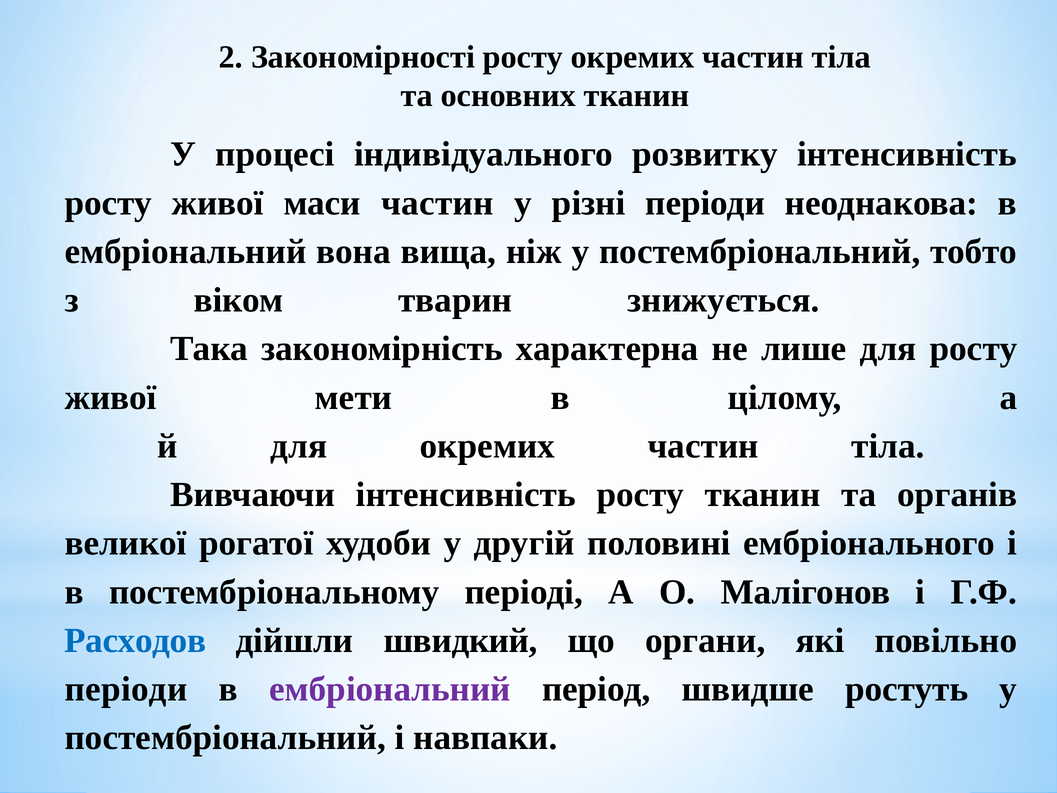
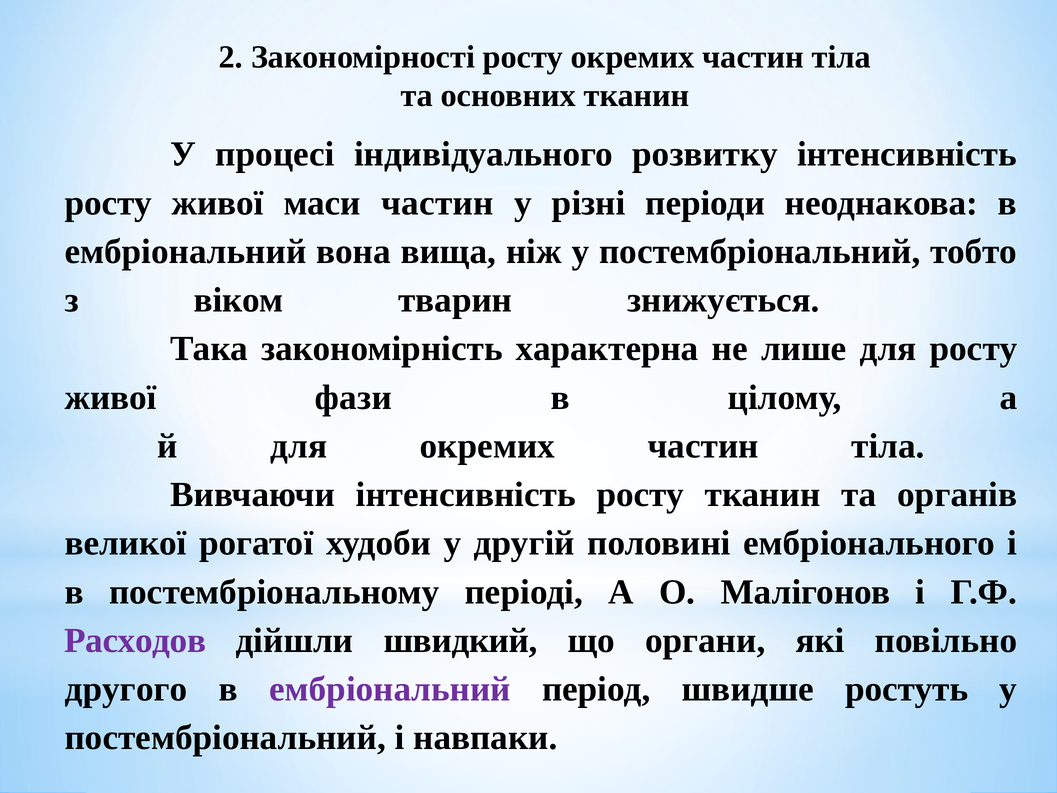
мети: мети -> фази (353, 397)
Расходов colour: blue -> purple (135, 640)
періоди: періоди -> другого (126, 689)
